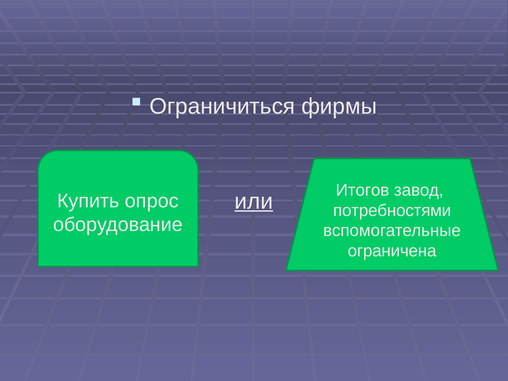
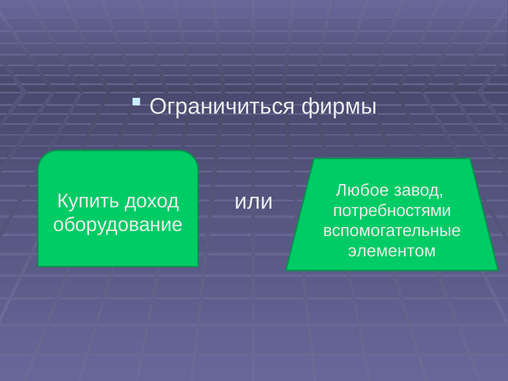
Итогов: Итогов -> Любое (362, 190)
или underline: present -> none (254, 201)
опрос: опрос -> доход (152, 201)
ограничена: ограничена -> элементом (392, 251)
